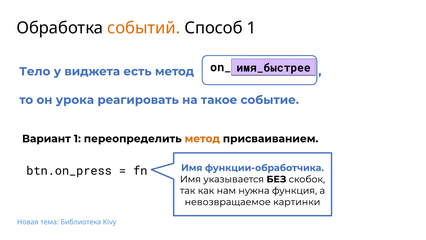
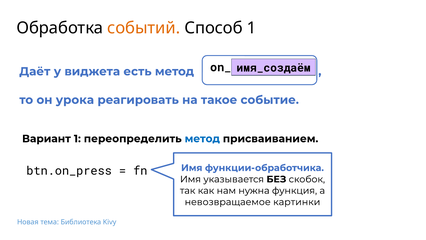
имя_быстрее: имя_быстрее -> имя_создаём (274, 68)
Тело: Тело -> Даёт (35, 71)
метод colour: orange -> blue (202, 139)
